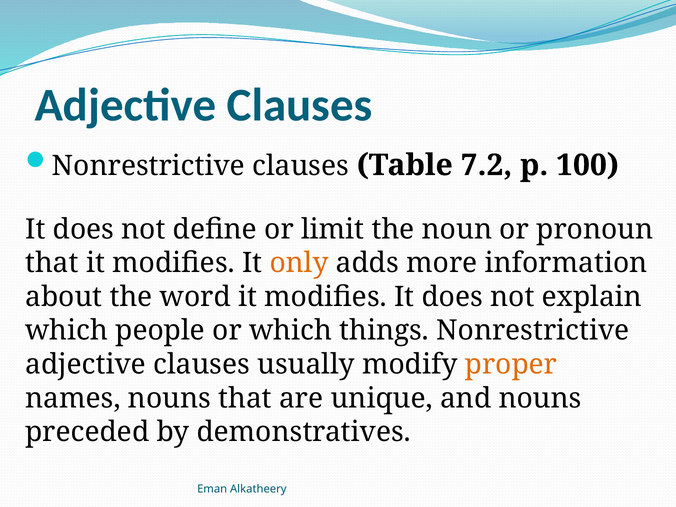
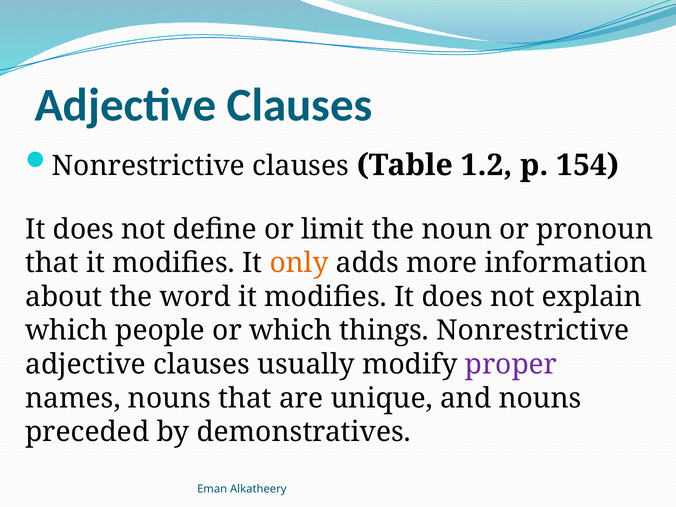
7.2: 7.2 -> 1.2 (486, 165)
100: 100 -> 154 (587, 165)
proper colour: orange -> purple (511, 365)
